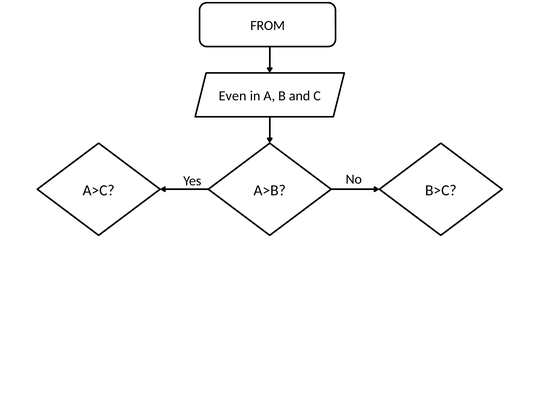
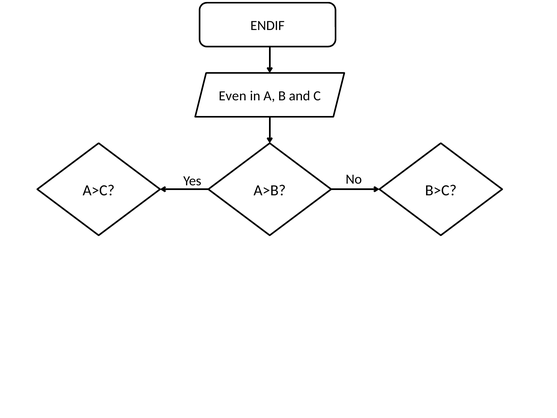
FROM: FROM -> ENDIF (268, 26)
